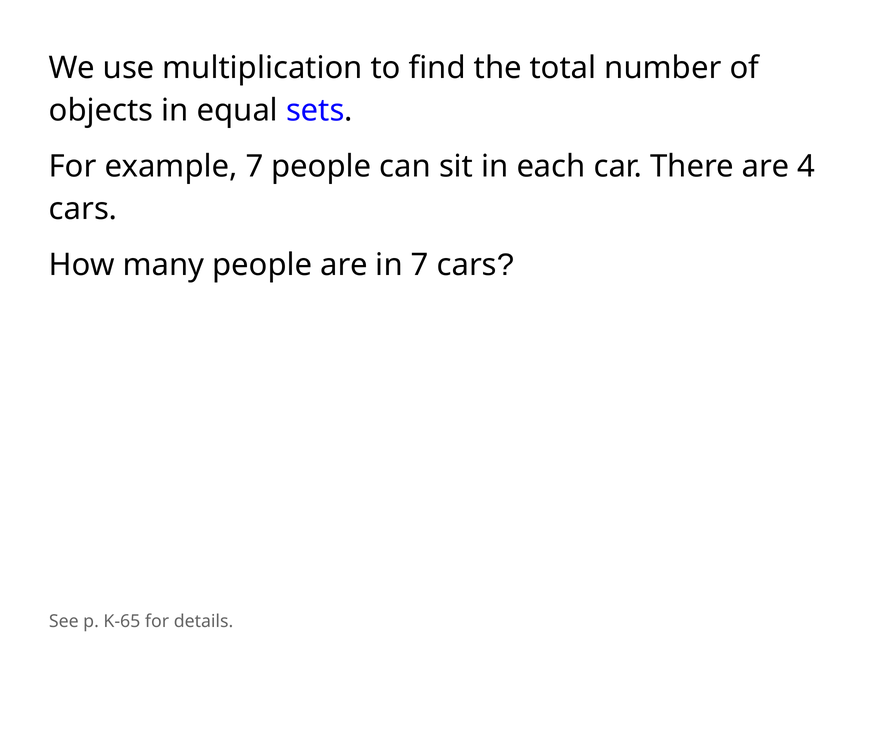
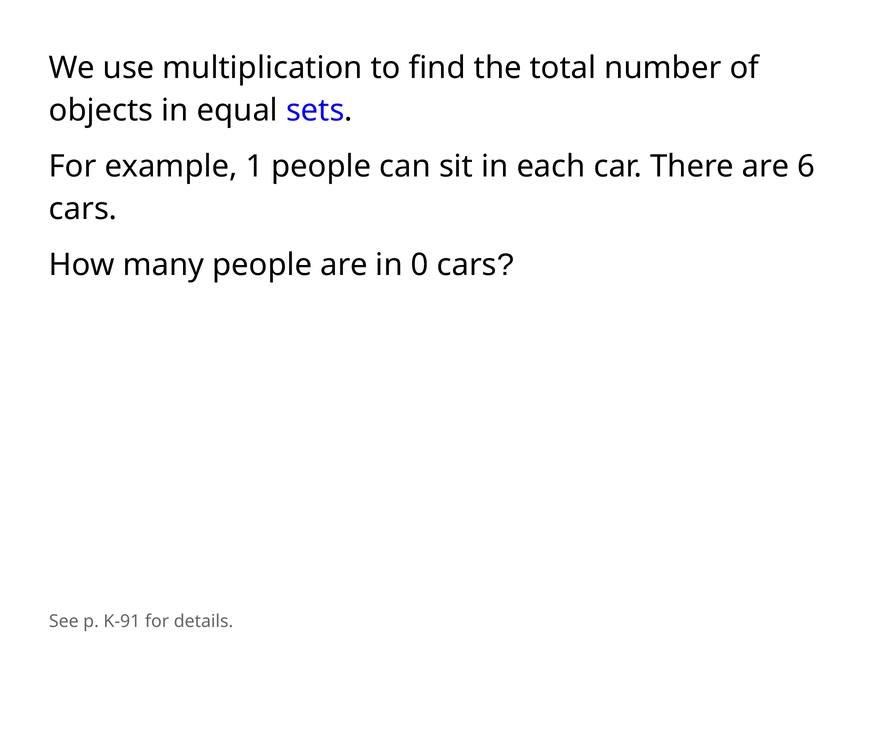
example 7: 7 -> 1 (254, 166)
4: 4 -> 6 (806, 166)
in 7: 7 -> 0 (420, 265)
K-65: K-65 -> K-91 (122, 621)
